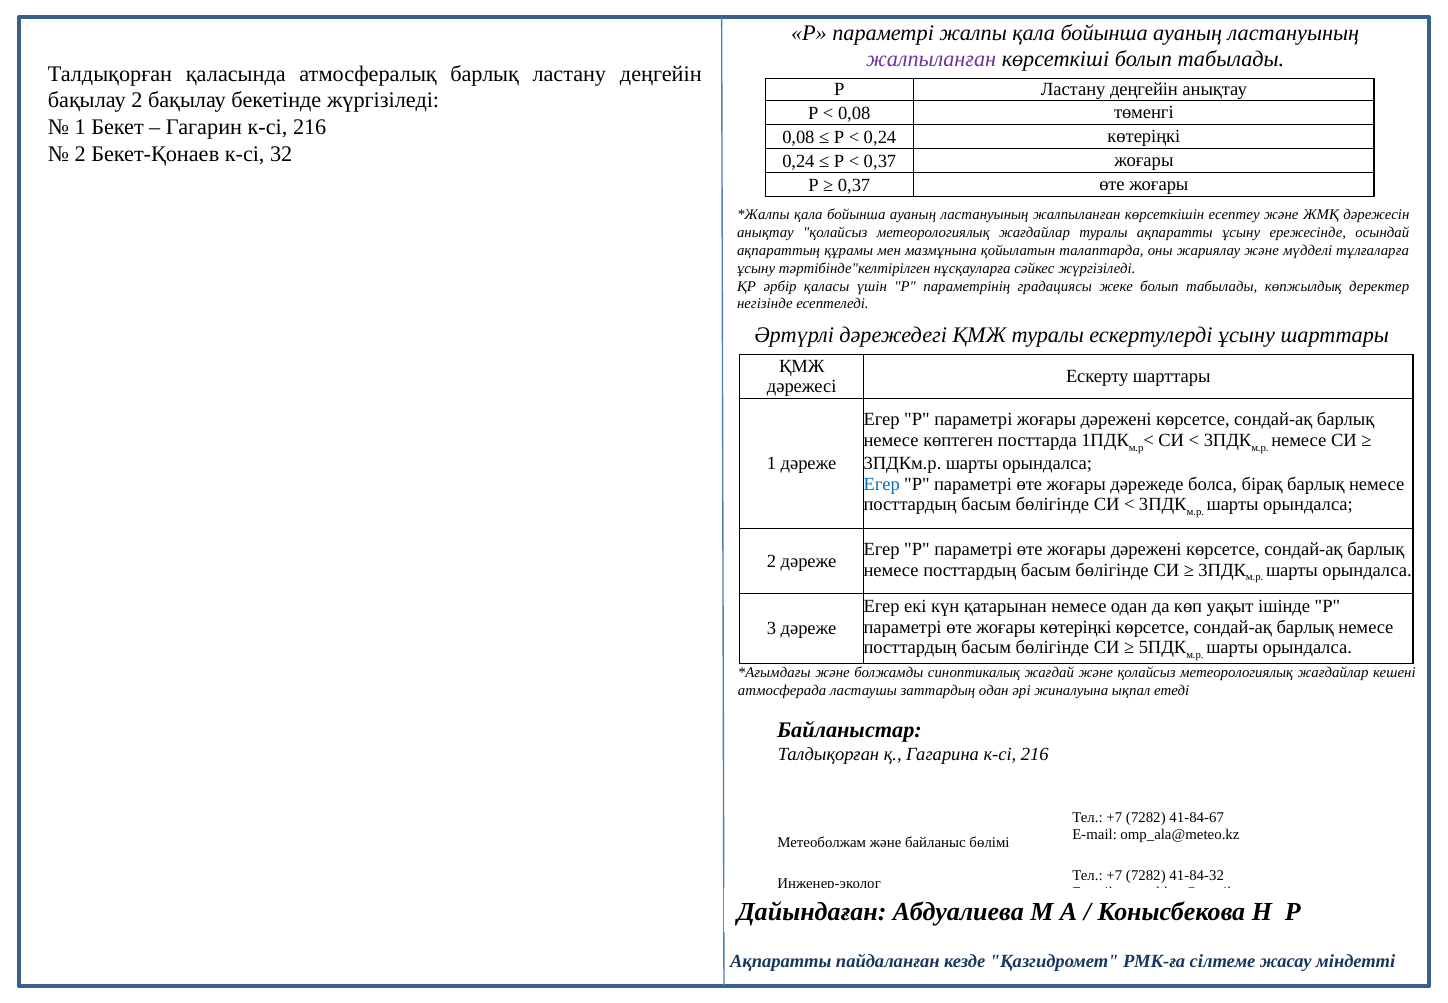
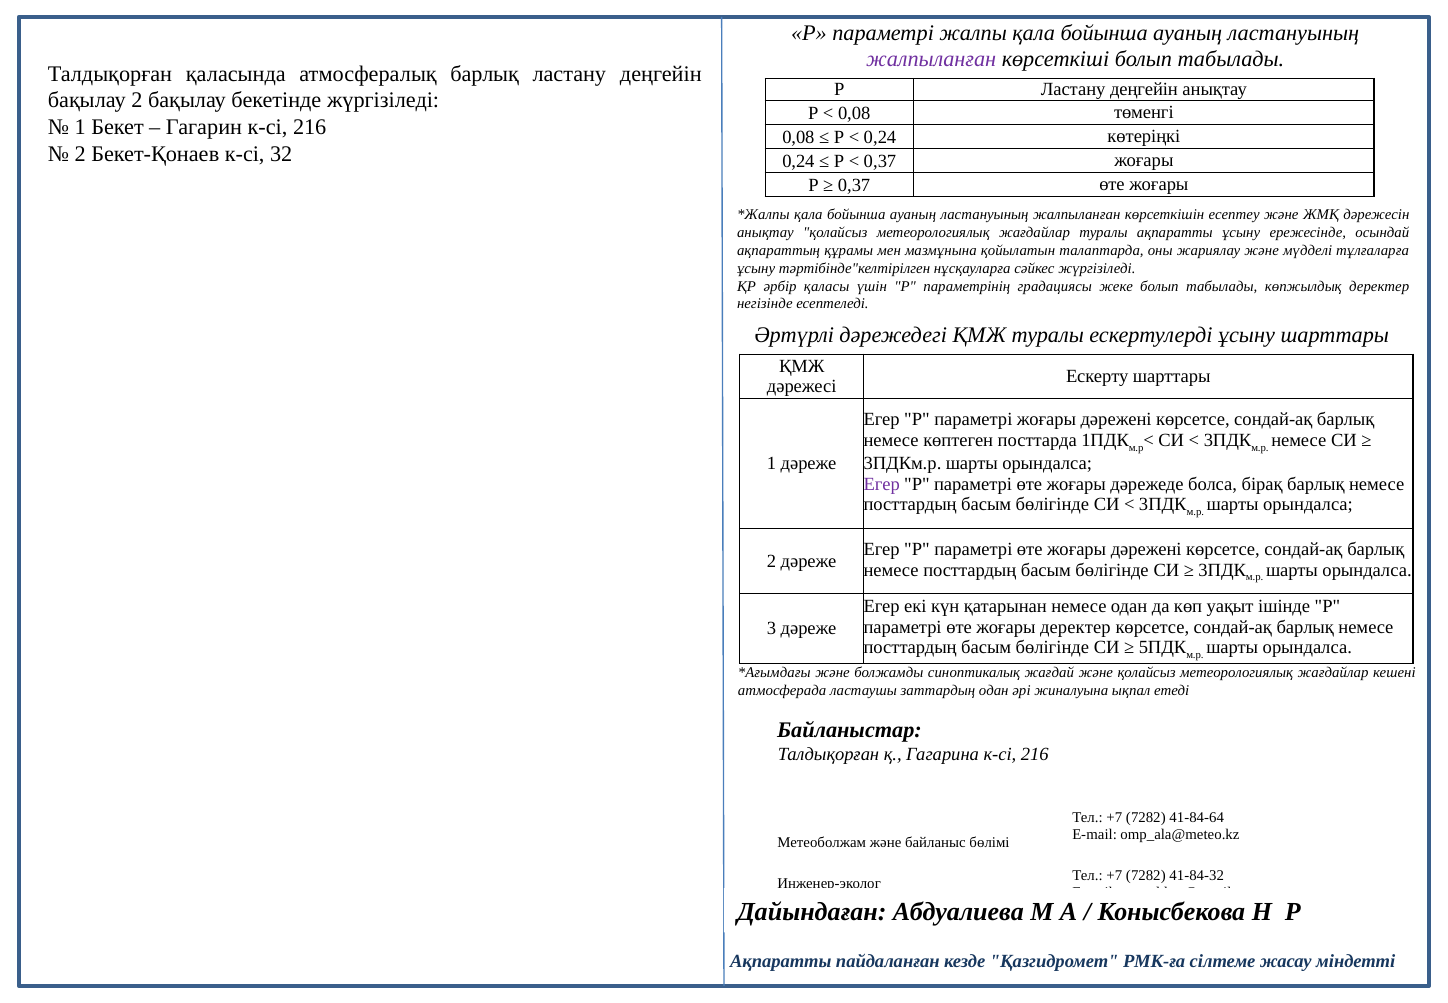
Егер colour: blue -> purple (882, 484)
жоғары көтеріңкі: көтеріңкі -> деректер (1075, 627)
41-84-67: 41-84-67 -> 41-84-64 (1197, 817)
